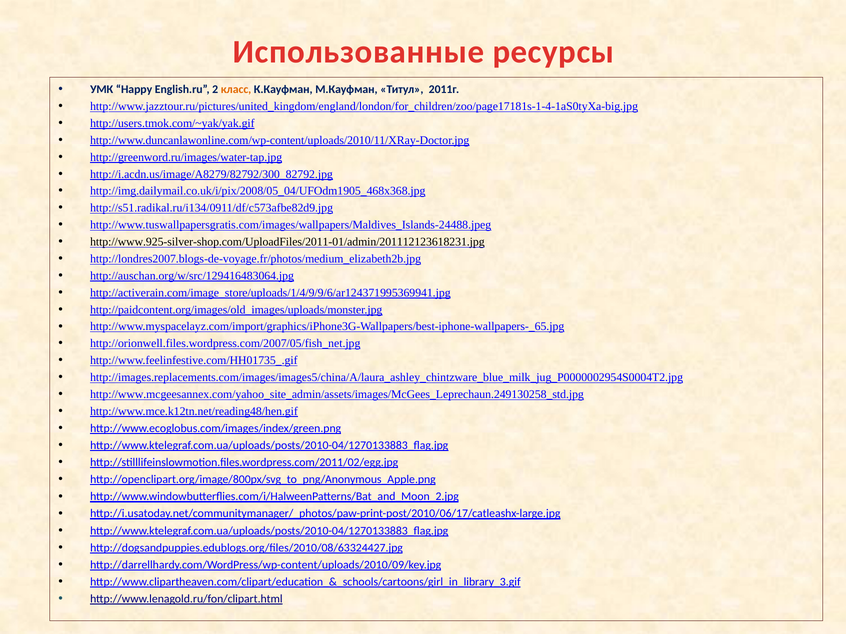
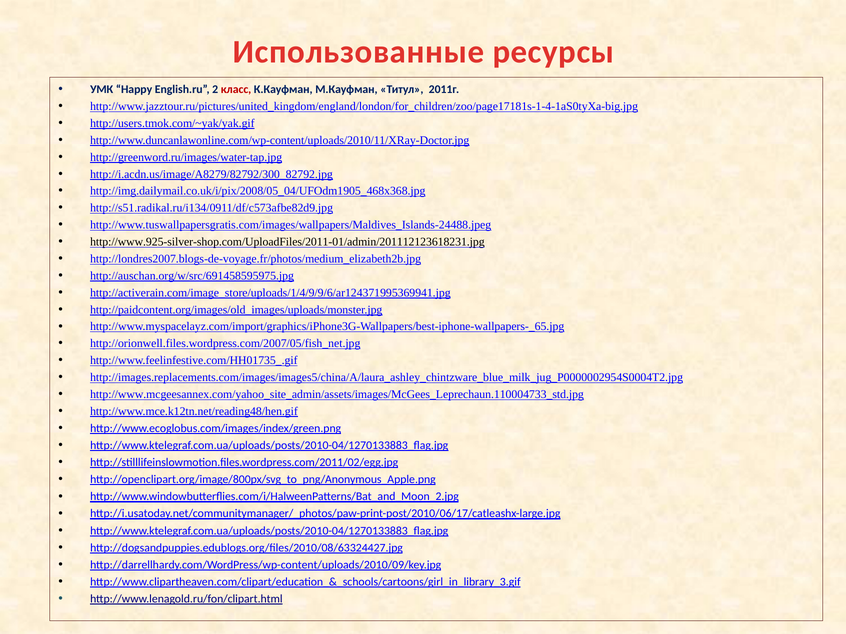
класс colour: orange -> red (236, 90)
http://auschan.org/w/src/129416483064.jpg: http://auschan.org/w/src/129416483064.jpg -> http://auschan.org/w/src/691458595975.jpg (192, 276)
http://www.mcgeesannex.com/yahoo_site_admin/assets/images/McGees_Leprechaun.249130258_std.jpg: http://www.mcgeesannex.com/yahoo_site_admin/assets/images/McGees_Leprechaun.249130258_std.jpg -> http://www.mcgeesannex.com/yahoo_site_admin/assets/images/McGees_Leprechaun.110004733_std.jpg (337, 395)
